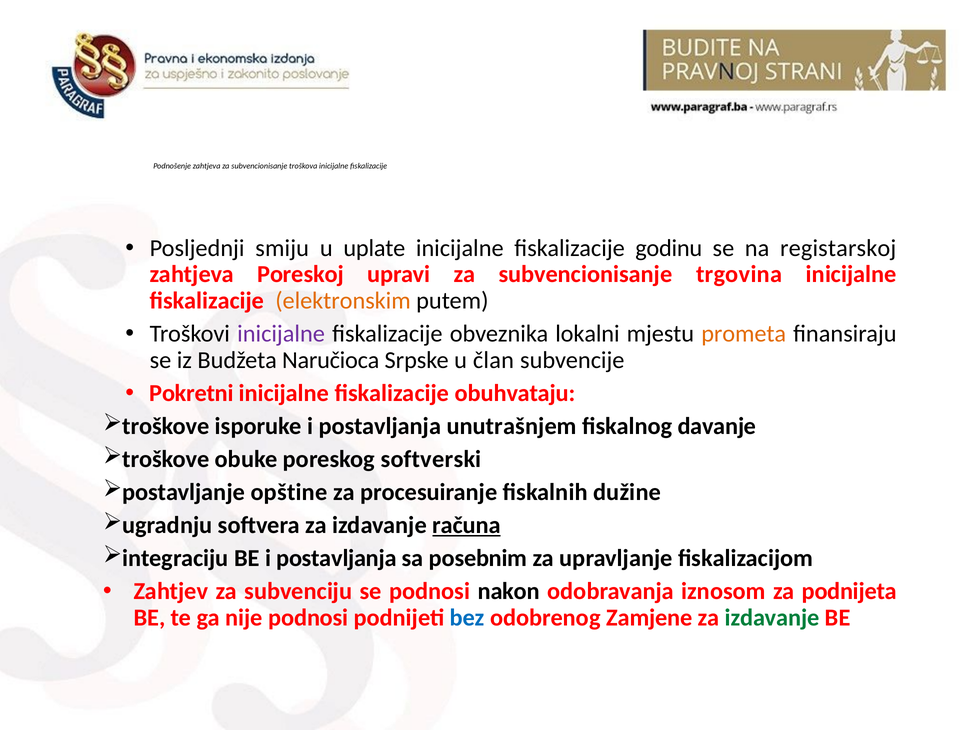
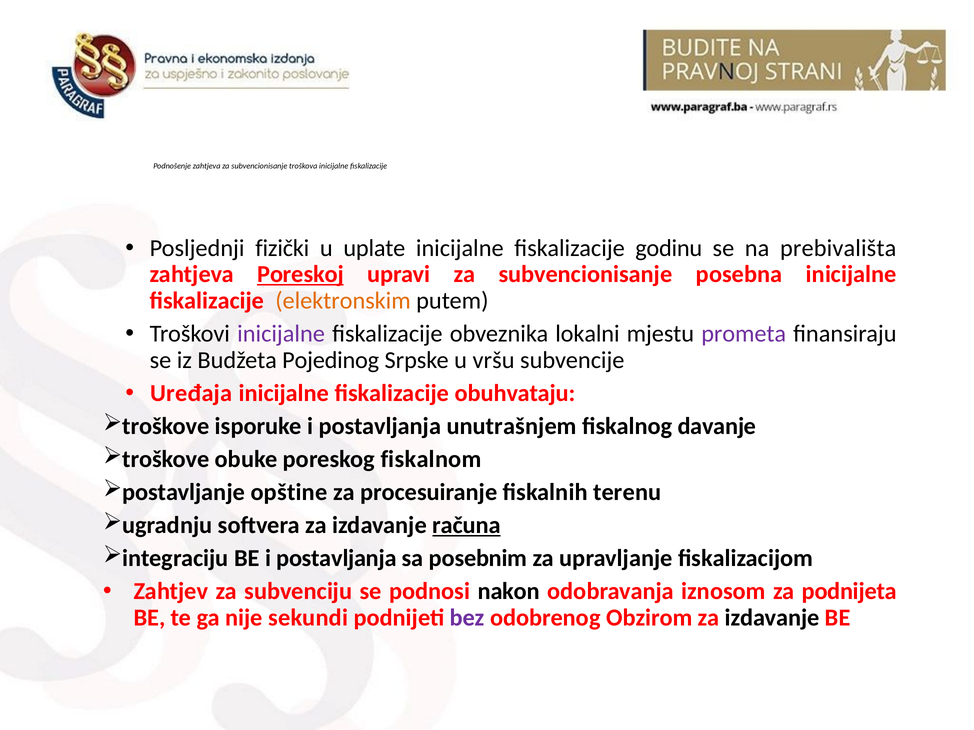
smiju: smiju -> fizički (282, 248)
registarskoj: registarskoj -> prebivališta (838, 248)
Poreskoj underline: none -> present (300, 275)
trgovina: trgovina -> posebna (739, 275)
prometa colour: orange -> purple (744, 334)
Naručioca: Naručioca -> Pojedinog (331, 360)
član: član -> vršu (494, 360)
Pokretni: Pokretni -> Uređaja (191, 393)
softverski: softverski -> fiskalnom (431, 459)
dužine: dužine -> terenu (627, 493)
nije podnosi: podnosi -> sekundi (308, 618)
bez colour: blue -> purple (467, 618)
Zamjene: Zamjene -> Obzirom (649, 618)
izdavanje colour: green -> black (772, 618)
